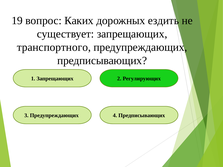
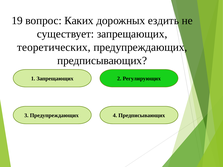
транспортного: транспортного -> теоретических (54, 47)
